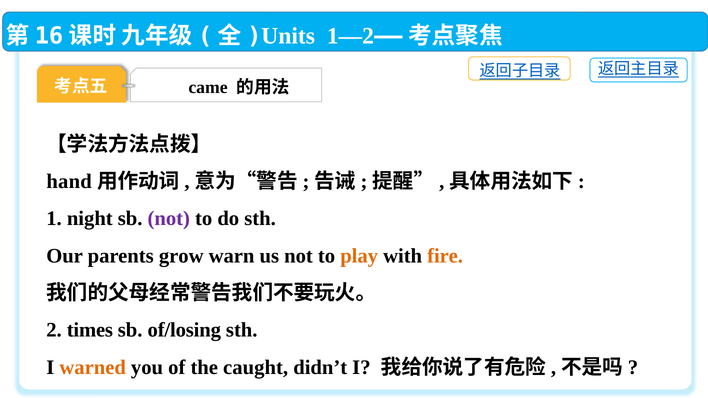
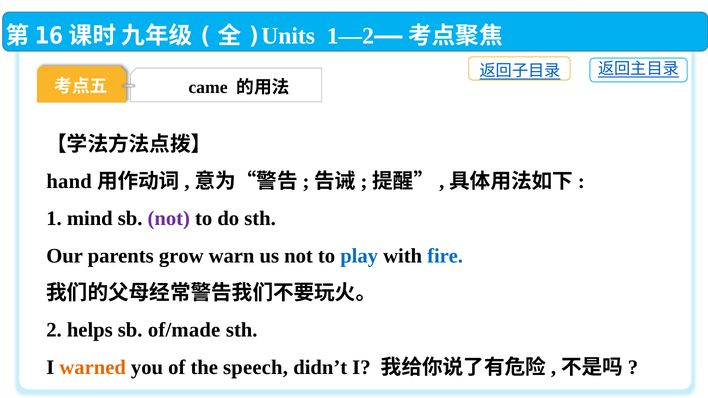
night: night -> mind (90, 219)
play colour: orange -> blue (359, 256)
fire colour: orange -> blue (445, 256)
times: times -> helps (90, 330)
of/losing: of/losing -> of/made (184, 330)
caught: caught -> speech (256, 367)
